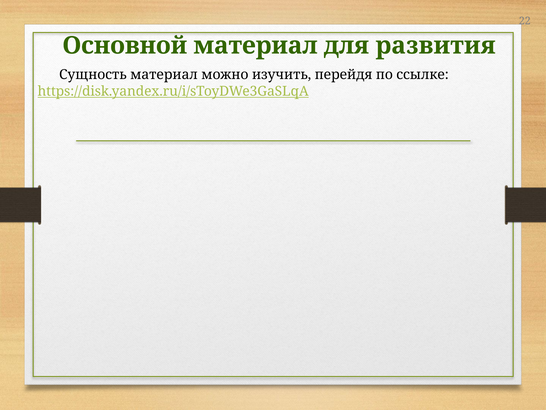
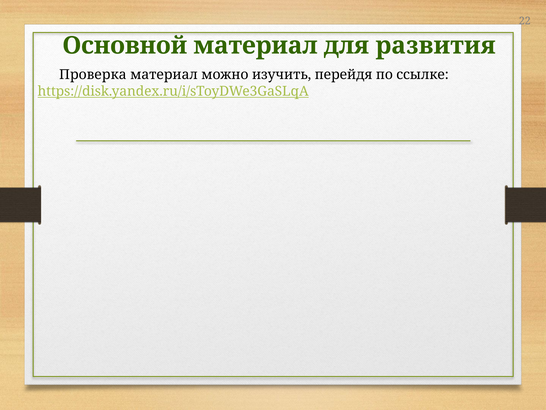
Сущность: Сущность -> Проверка (93, 75)
